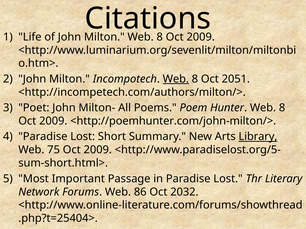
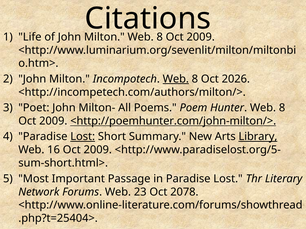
2051: 2051 -> 2026 (236, 79)
<http://poemhunter.com/john-milton/> underline: none -> present (173, 121)
Lost underline: none -> present (83, 137)
75: 75 -> 16 (54, 150)
86: 86 -> 23 (140, 192)
2032: 2032 -> 2078 (184, 192)
